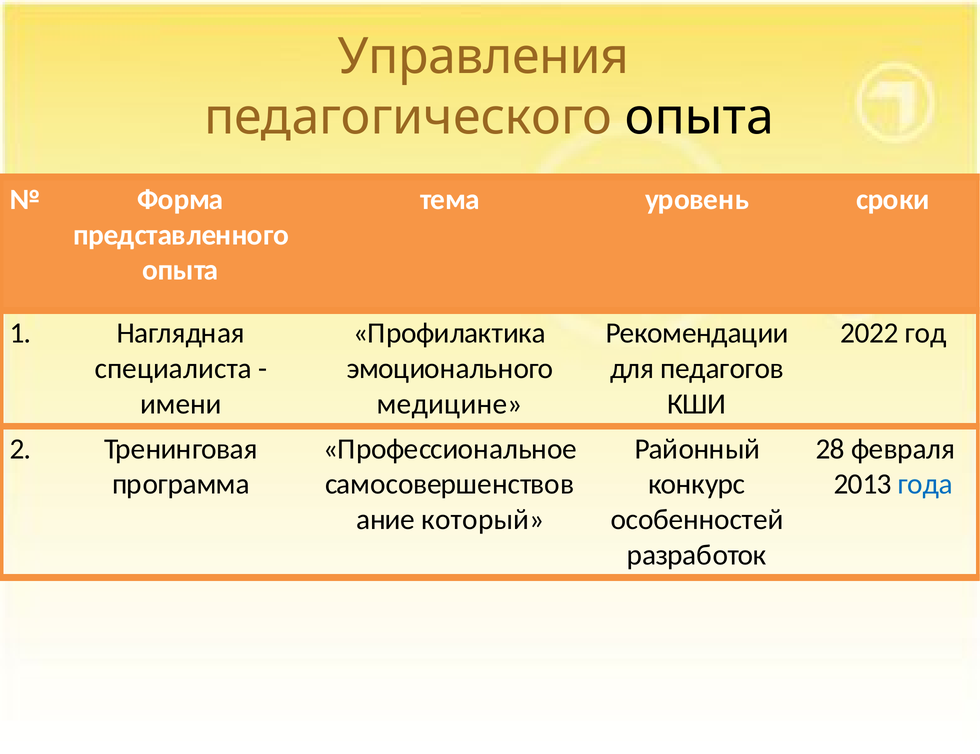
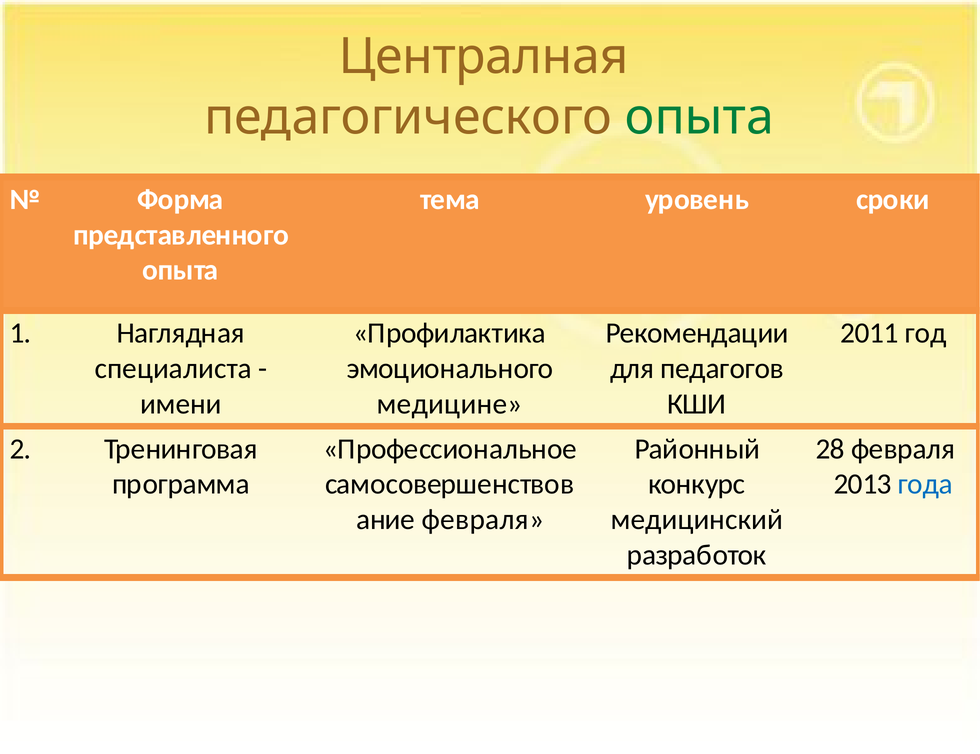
Управления: Управления -> Централная (483, 57)
опыта colour: black -> green (699, 117)
2022: 2022 -> 2011 (870, 333)
который: который -> февраля (483, 519)
особенностей: особенностей -> медицинский (697, 519)
